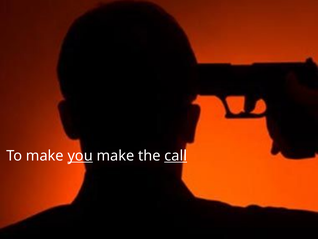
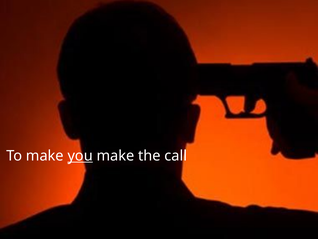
call underline: present -> none (176, 156)
